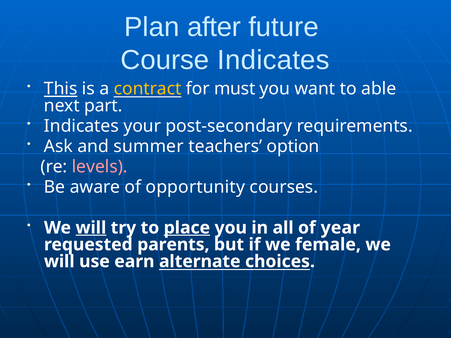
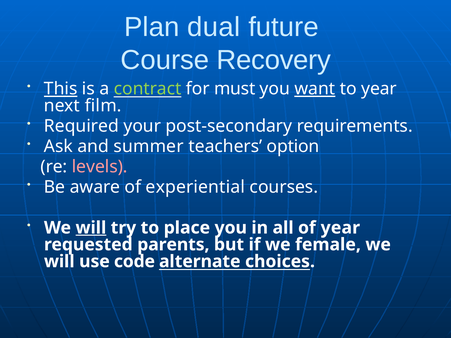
after: after -> dual (214, 27)
Course Indicates: Indicates -> Recovery (274, 60)
contract colour: yellow -> light green (148, 89)
want underline: none -> present (315, 89)
to able: able -> year (379, 89)
part: part -> film (103, 106)
Indicates: Indicates -> Required (81, 126)
opportunity: opportunity -> experiential (195, 187)
place underline: present -> none (187, 228)
earn: earn -> code (134, 262)
